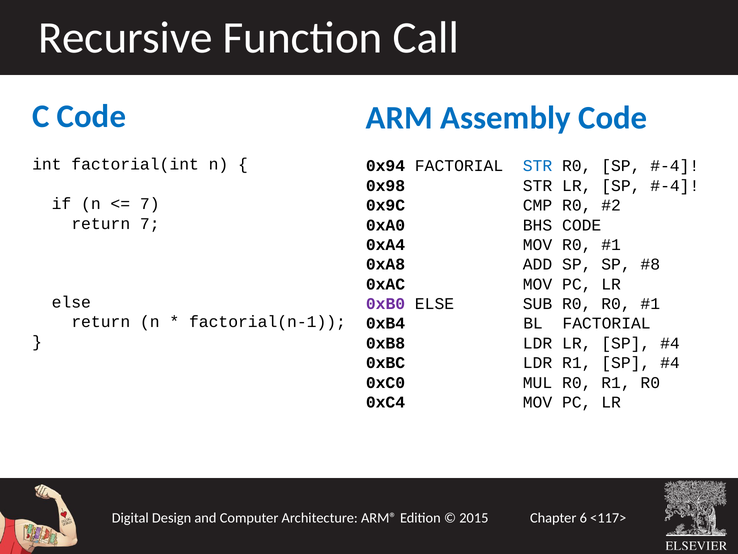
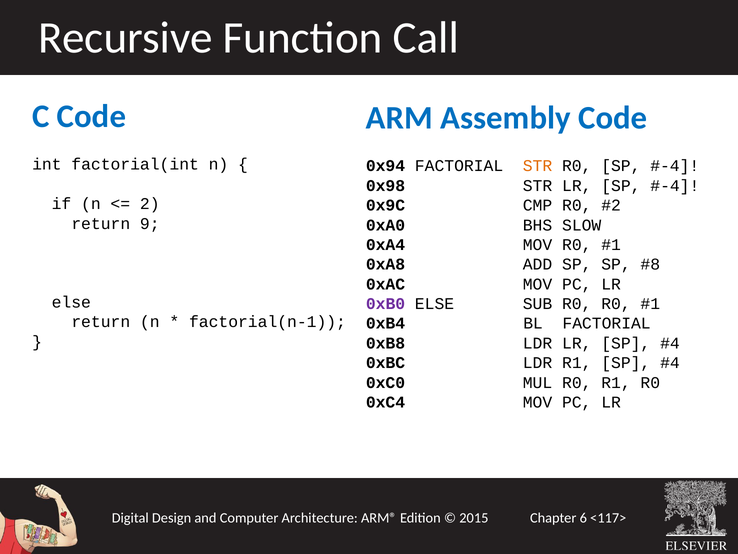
STR colour: blue -> orange (538, 166)
7: 7 -> 2 (150, 204)
return 7: 7 -> 9 (150, 223)
BHS CODE: CODE -> SLOW (582, 225)
